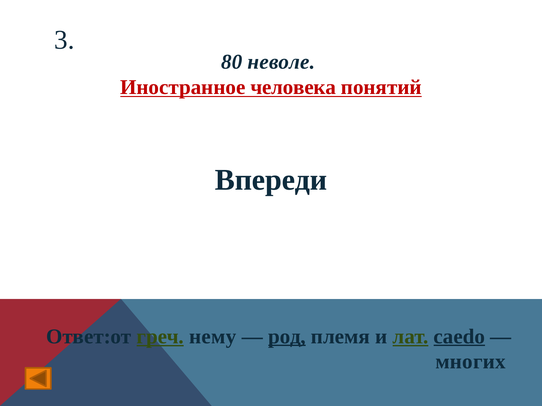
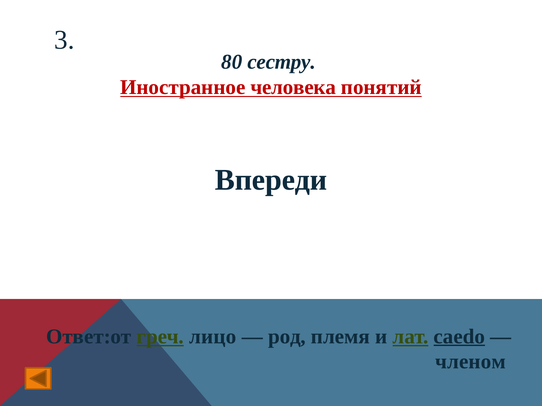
неволе: неволе -> сестру (282, 62)
нему: нему -> лицо (213, 337)
род underline: present -> none (287, 337)
многих: многих -> членом (471, 362)
